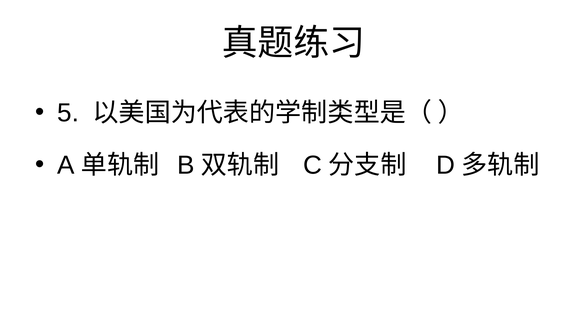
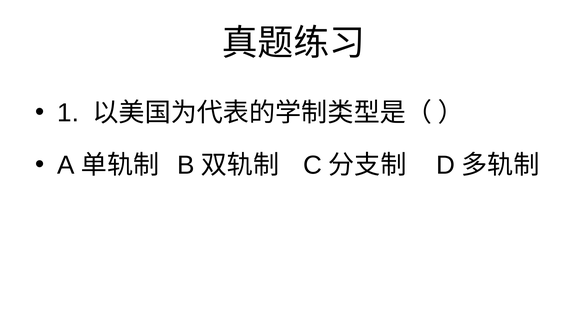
5: 5 -> 1 (68, 113)
